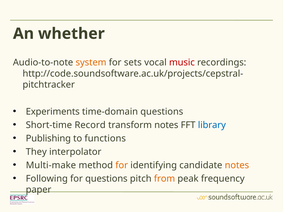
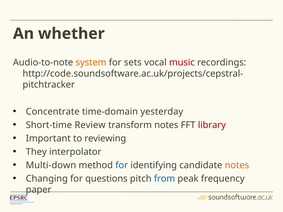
Experiments: Experiments -> Concentrate (53, 112)
time-domain questions: questions -> yesterday (162, 112)
Record: Record -> Review (90, 125)
library colour: blue -> red (212, 125)
Publishing: Publishing -> Important (48, 139)
functions: functions -> reviewing (105, 139)
Multi-make: Multi-make -> Multi-down (51, 165)
for colour: orange -> blue (122, 165)
Following: Following -> Changing (47, 179)
from colour: orange -> blue (165, 179)
